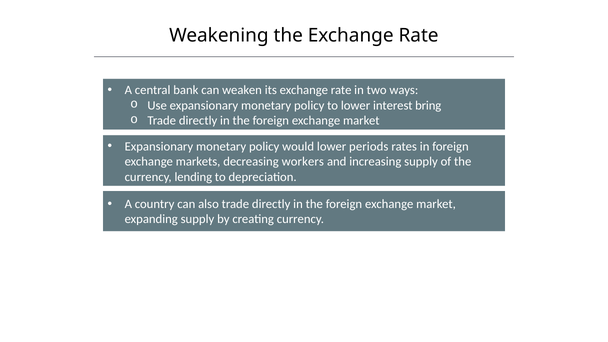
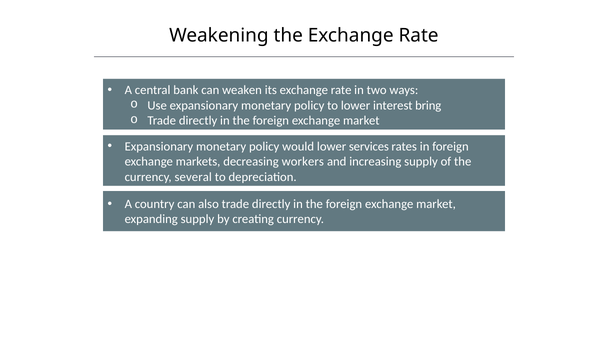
periods: periods -> services (369, 146)
lending: lending -> several (193, 177)
